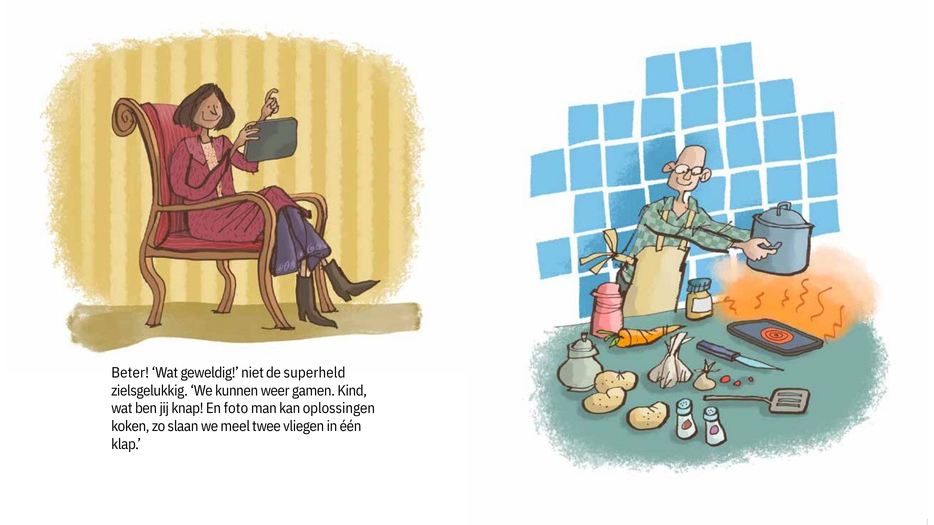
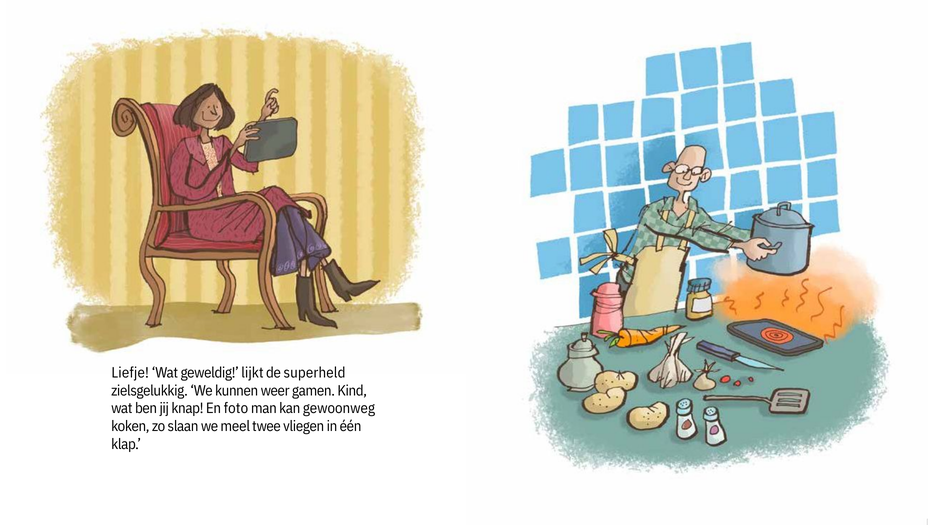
Beter: Beter -> Liefje (130, 373)
niet: niet -> lijkt (252, 373)
oplossingen: oplossingen -> gewoonweg (339, 409)
